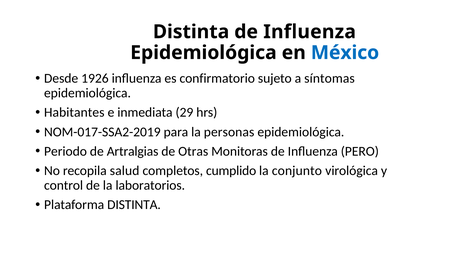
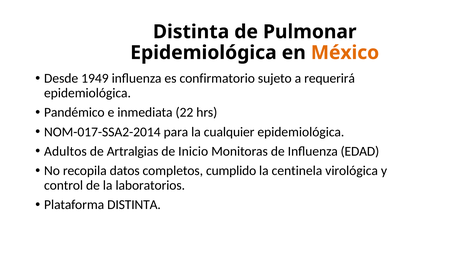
Influenza: Influenza -> Pulmonar (310, 32)
México colour: blue -> orange (345, 53)
1926: 1926 -> 1949 (95, 78)
síntomas: síntomas -> requerirá (330, 78)
Habitantes: Habitantes -> Pandémico (74, 112)
29: 29 -> 22 (184, 112)
NOM-017-SSA2-2019: NOM-017-SSA2-2019 -> NOM-017-SSA2-2014 (102, 132)
personas: personas -> cualquier (229, 132)
Periodo: Periodo -> Adultos (65, 151)
Otras: Otras -> Inicio (193, 151)
PERO: PERO -> EDAD (360, 151)
salud: salud -> datos (125, 171)
conjunto: conjunto -> centinela (297, 171)
